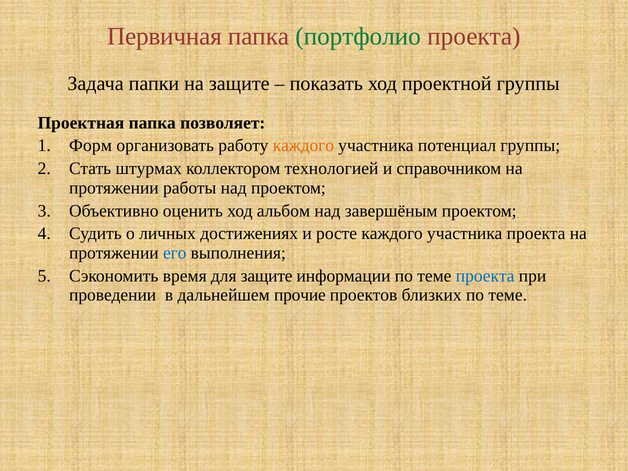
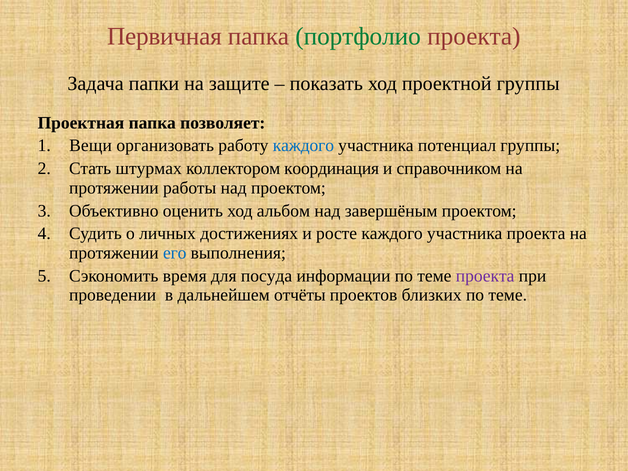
Форм: Форм -> Вещи (91, 146)
каждого colour: orange -> blue (303, 146)
технологией: технологией -> координация (332, 169)
для защите: защите -> посуда (267, 276)
проекта colour: blue -> purple (485, 276)
прочие: прочие -> отчёты (300, 295)
